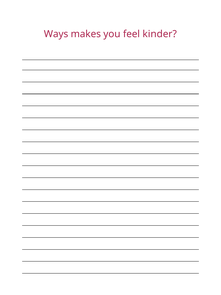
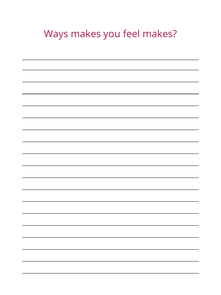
feel kinder: kinder -> makes (160, 34)
